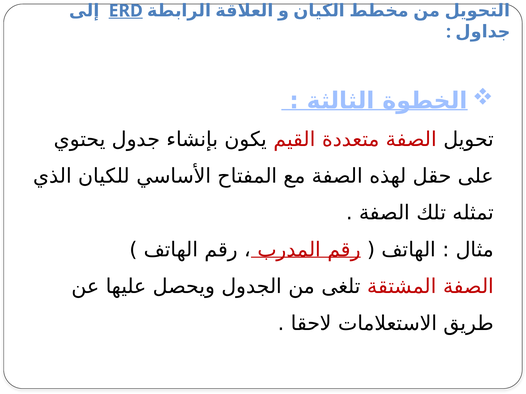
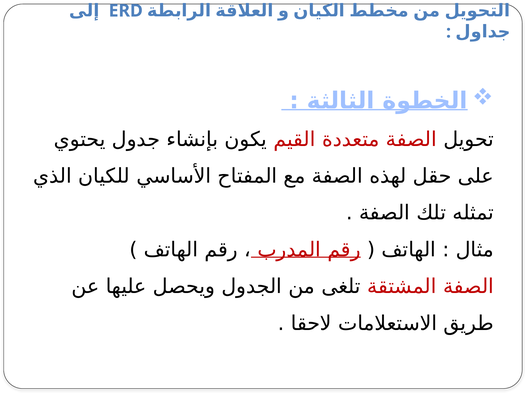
ERD underline: present -> none (126, 11)
